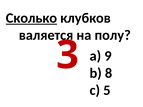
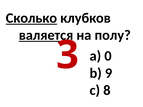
валяется underline: none -> present (46, 35)
9: 9 -> 0 (108, 56)
8: 8 -> 9 (109, 73)
5: 5 -> 8 (107, 90)
